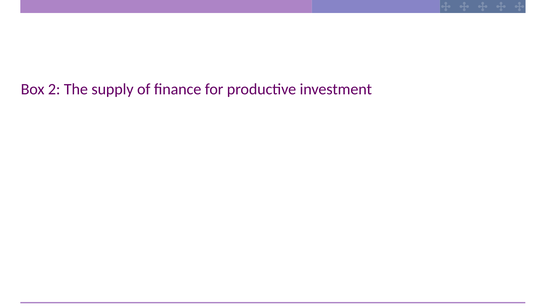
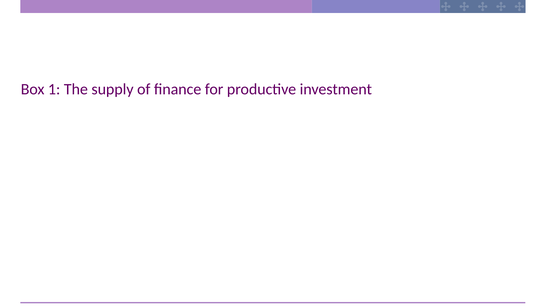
2: 2 -> 1 (54, 89)
